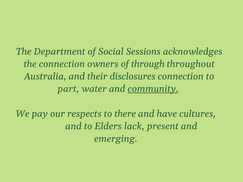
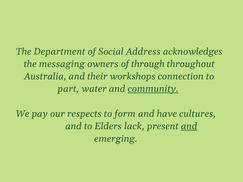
Sessions: Sessions -> Address (143, 52)
the connection: connection -> messaging (62, 64)
disclosures: disclosures -> workshops (133, 77)
there: there -> form (125, 114)
and underline: none -> present (189, 126)
